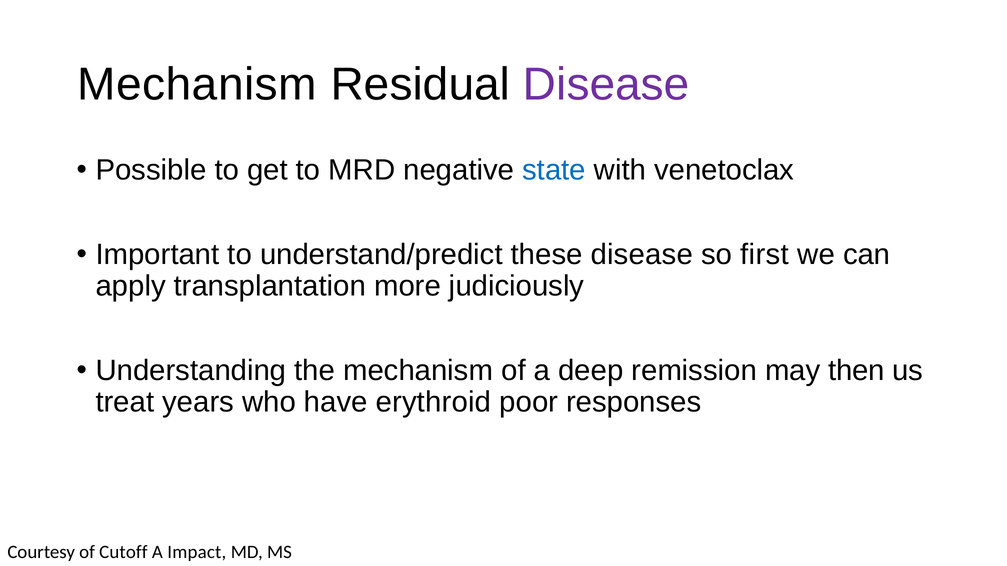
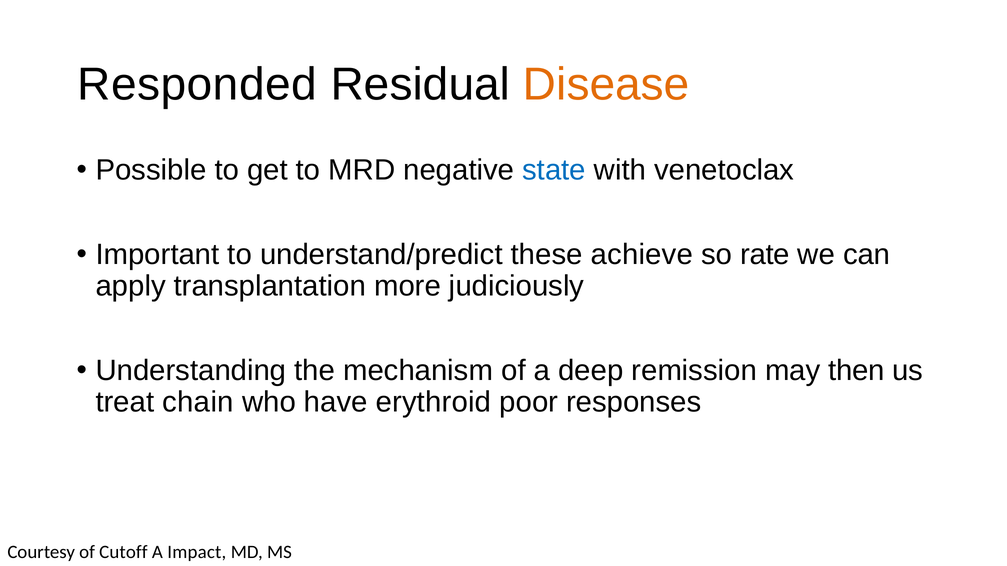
Mechanism: Mechanism -> Responded (197, 85)
Disease colour: purple -> orange (606, 85)
these disease: disease -> achieve (642, 255)
first: first -> rate (765, 255)
years: years -> chain (198, 403)
